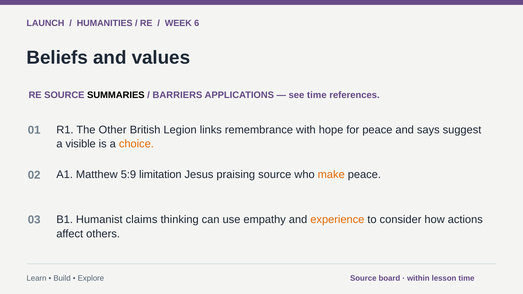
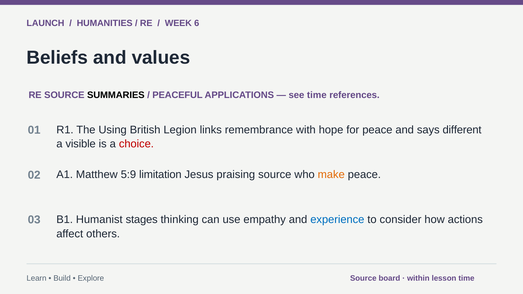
BARRIERS: BARRIERS -> PEACEFUL (178, 95)
Other: Other -> Using (113, 130)
suggest: suggest -> different (462, 130)
choice colour: orange -> red (136, 144)
claims: claims -> stages (142, 220)
experience colour: orange -> blue (337, 220)
